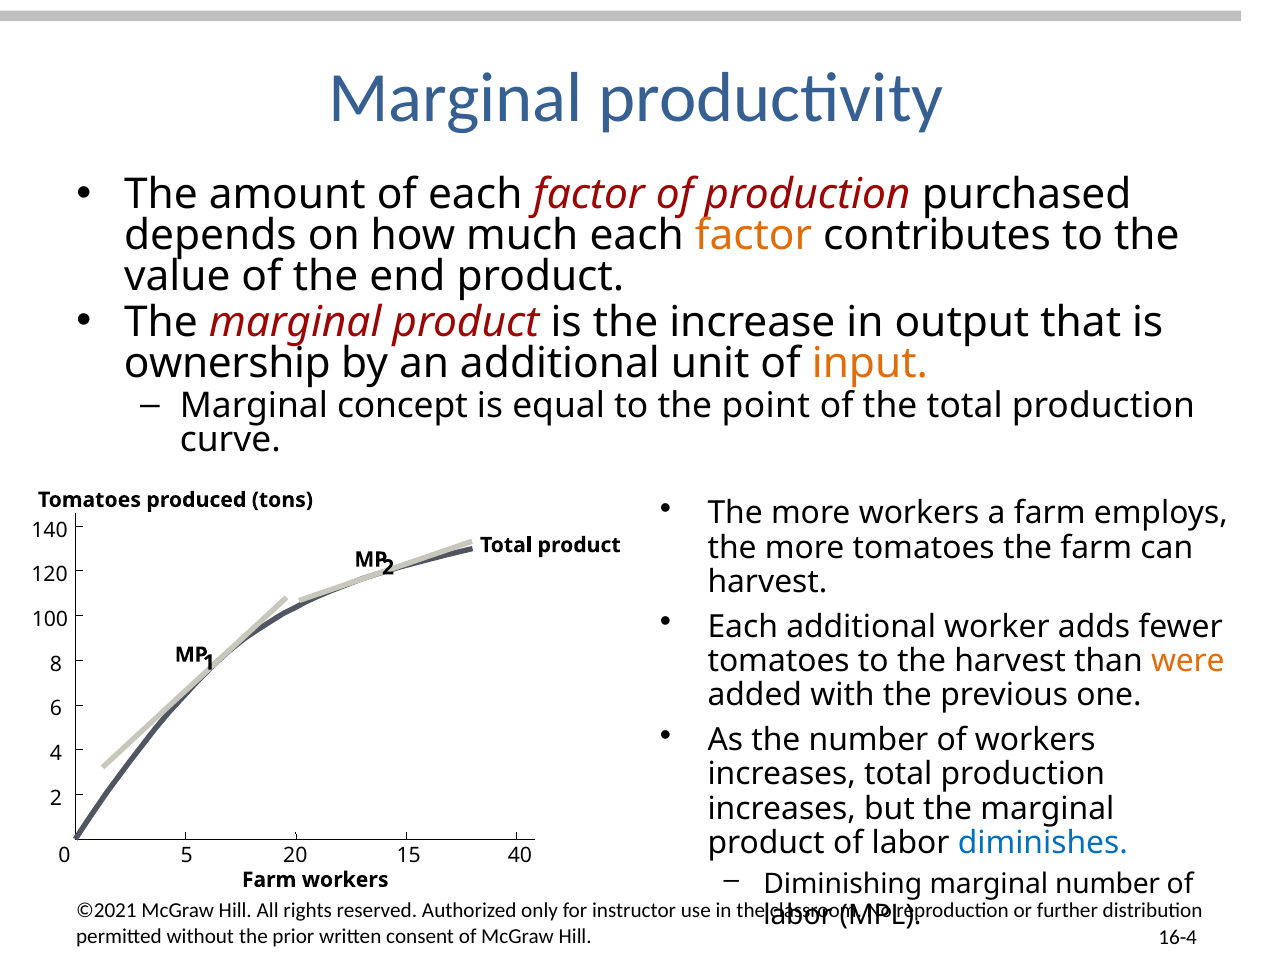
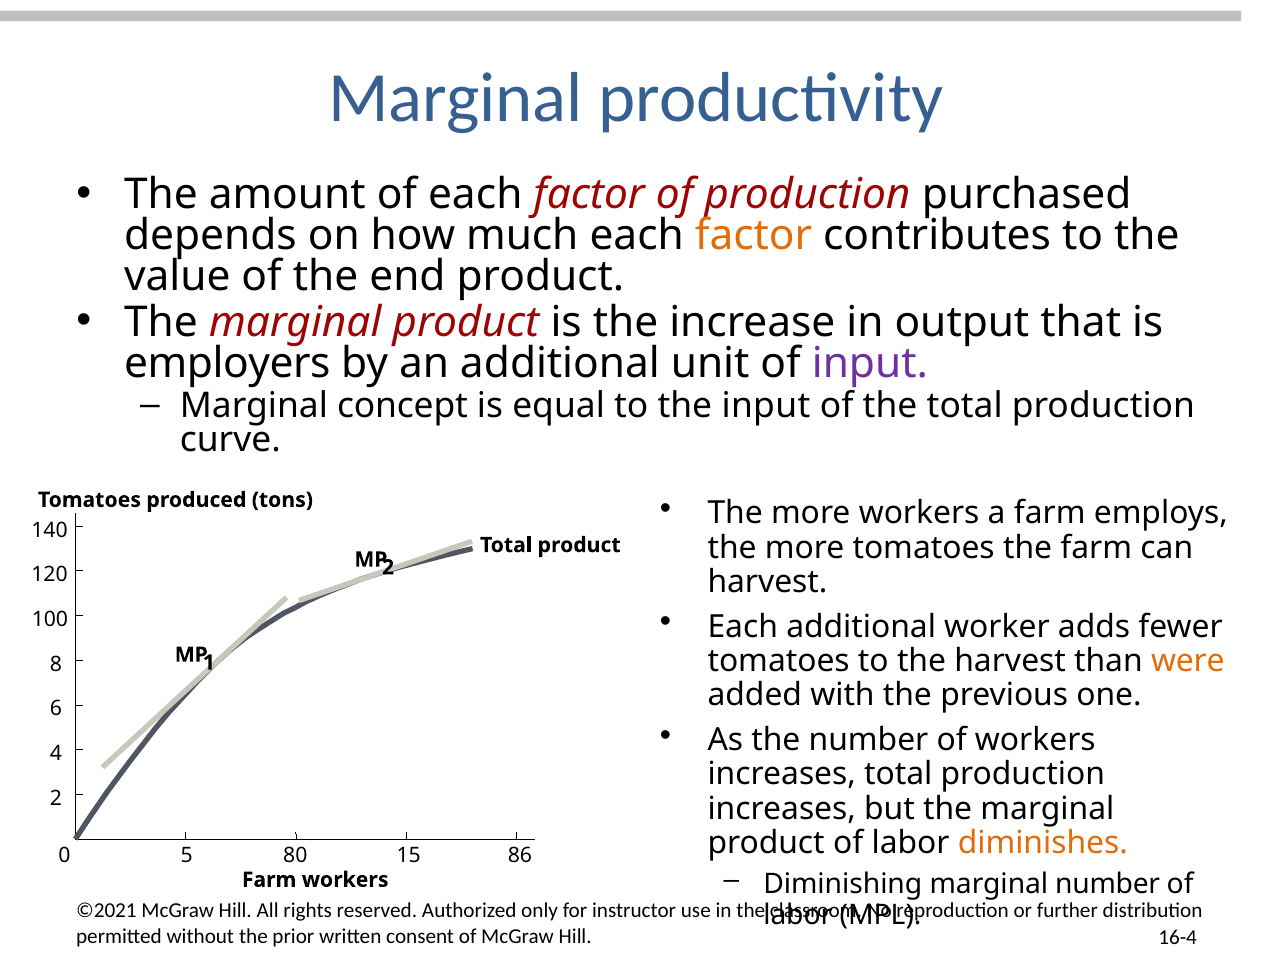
ownership: ownership -> employers (227, 363)
input colour: orange -> purple (870, 363)
the point: point -> input (766, 406)
diminishes colour: blue -> orange (1043, 843)
20: 20 -> 80 (295, 855)
40: 40 -> 86 (520, 855)
